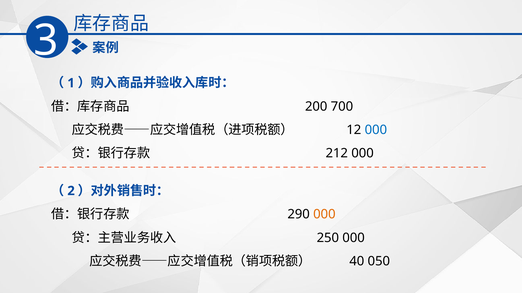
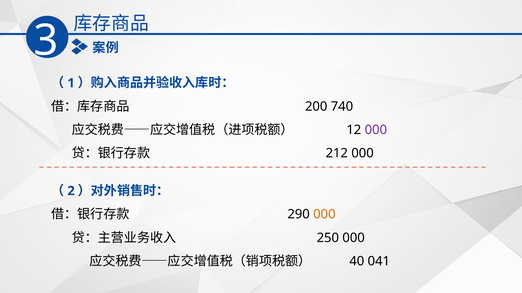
700: 700 -> 740 (342, 107)
000 colour: blue -> purple (376, 130)
050: 050 -> 041 (379, 262)
